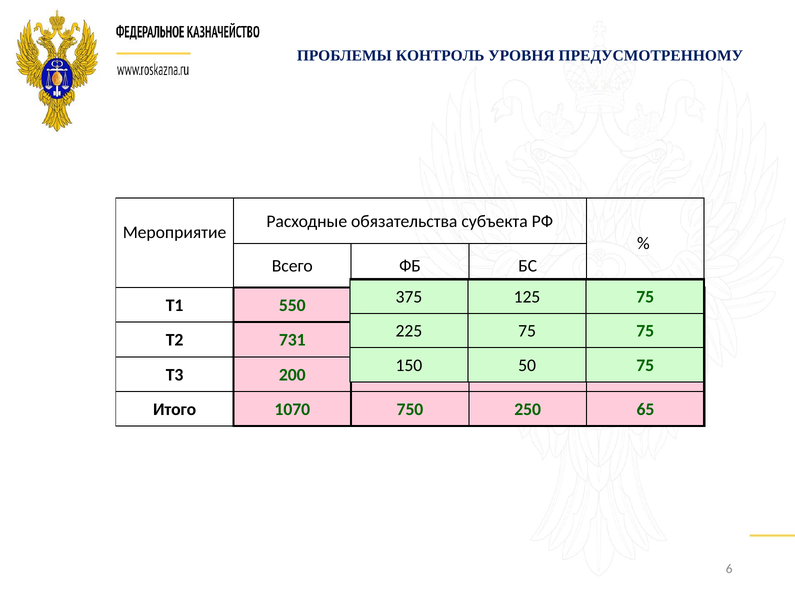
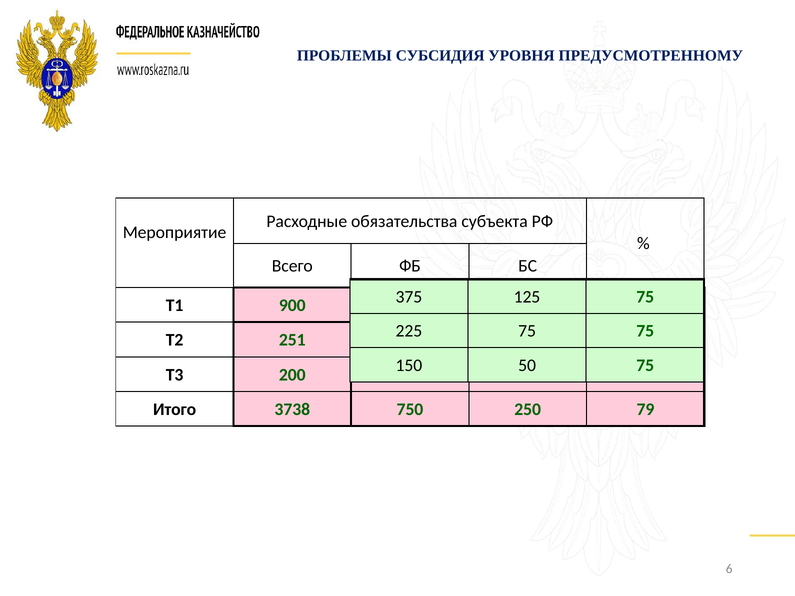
КОНТРОЛЬ: КОНТРОЛЬ -> СУБСИДИЯ (440, 56)
550: 550 -> 900 (292, 306)
731: 731 -> 251 (292, 340)
1070: 1070 -> 3738 (292, 410)
65: 65 -> 79 (645, 410)
